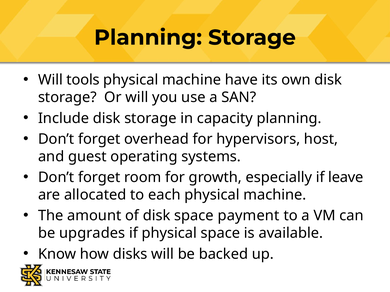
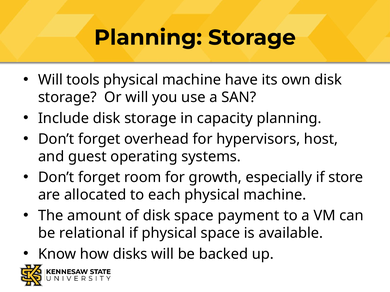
leave: leave -> store (346, 178)
upgrades: upgrades -> relational (92, 234)
